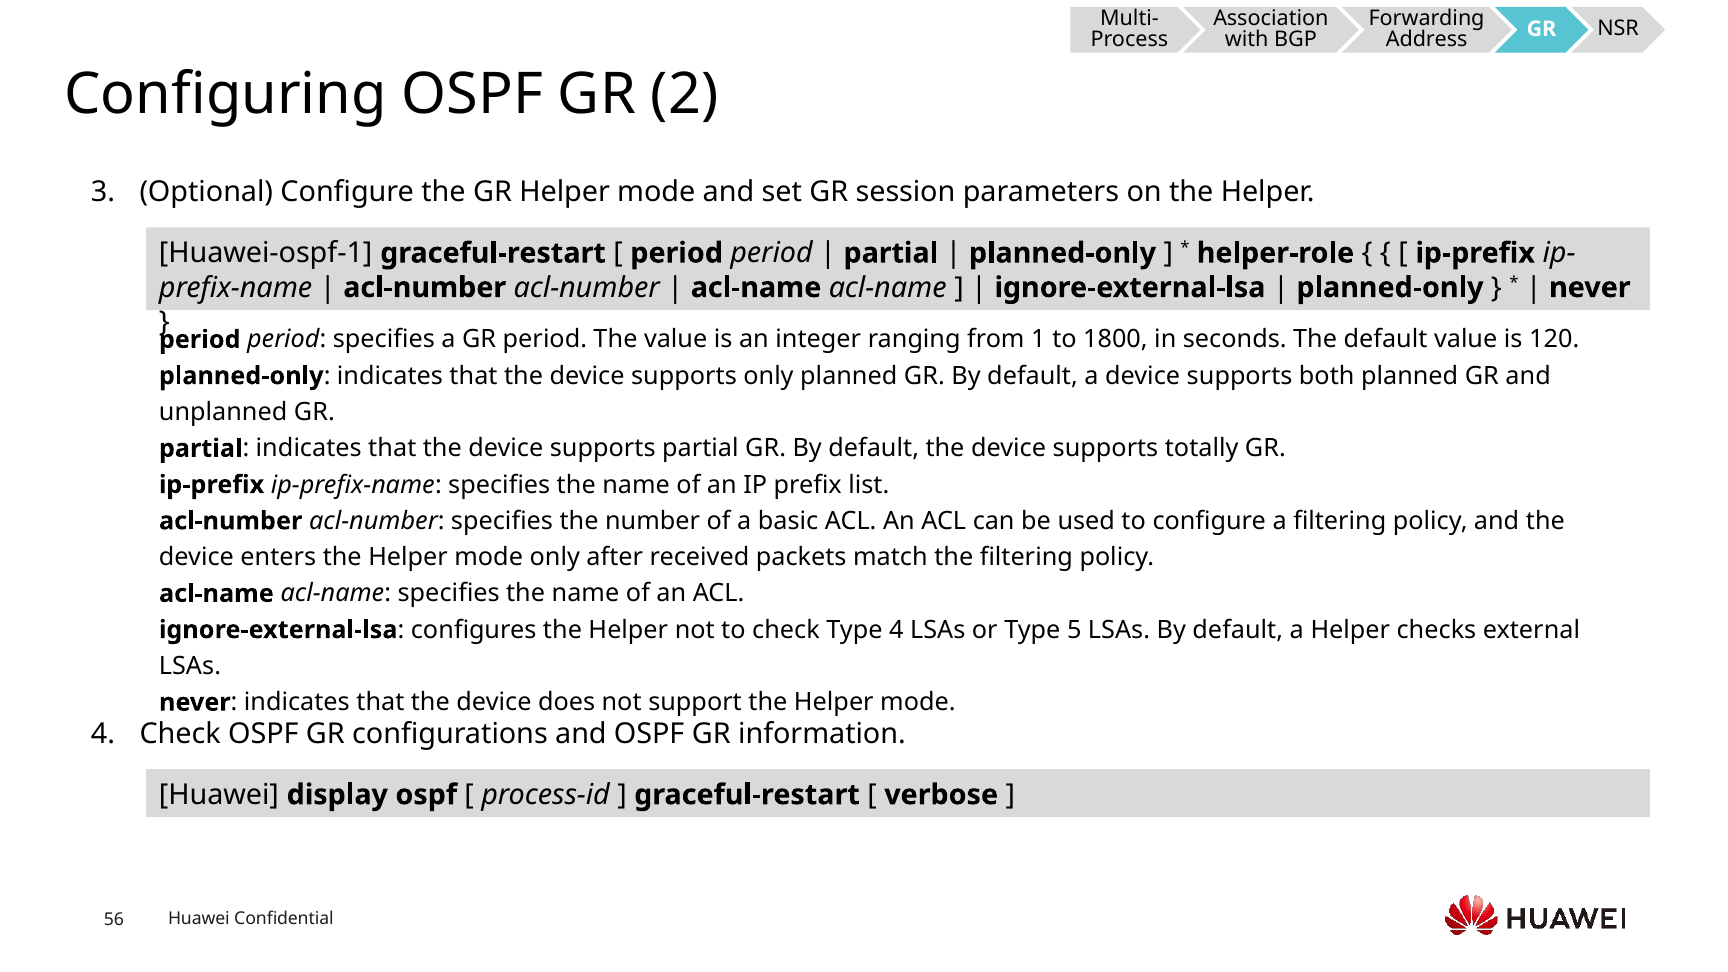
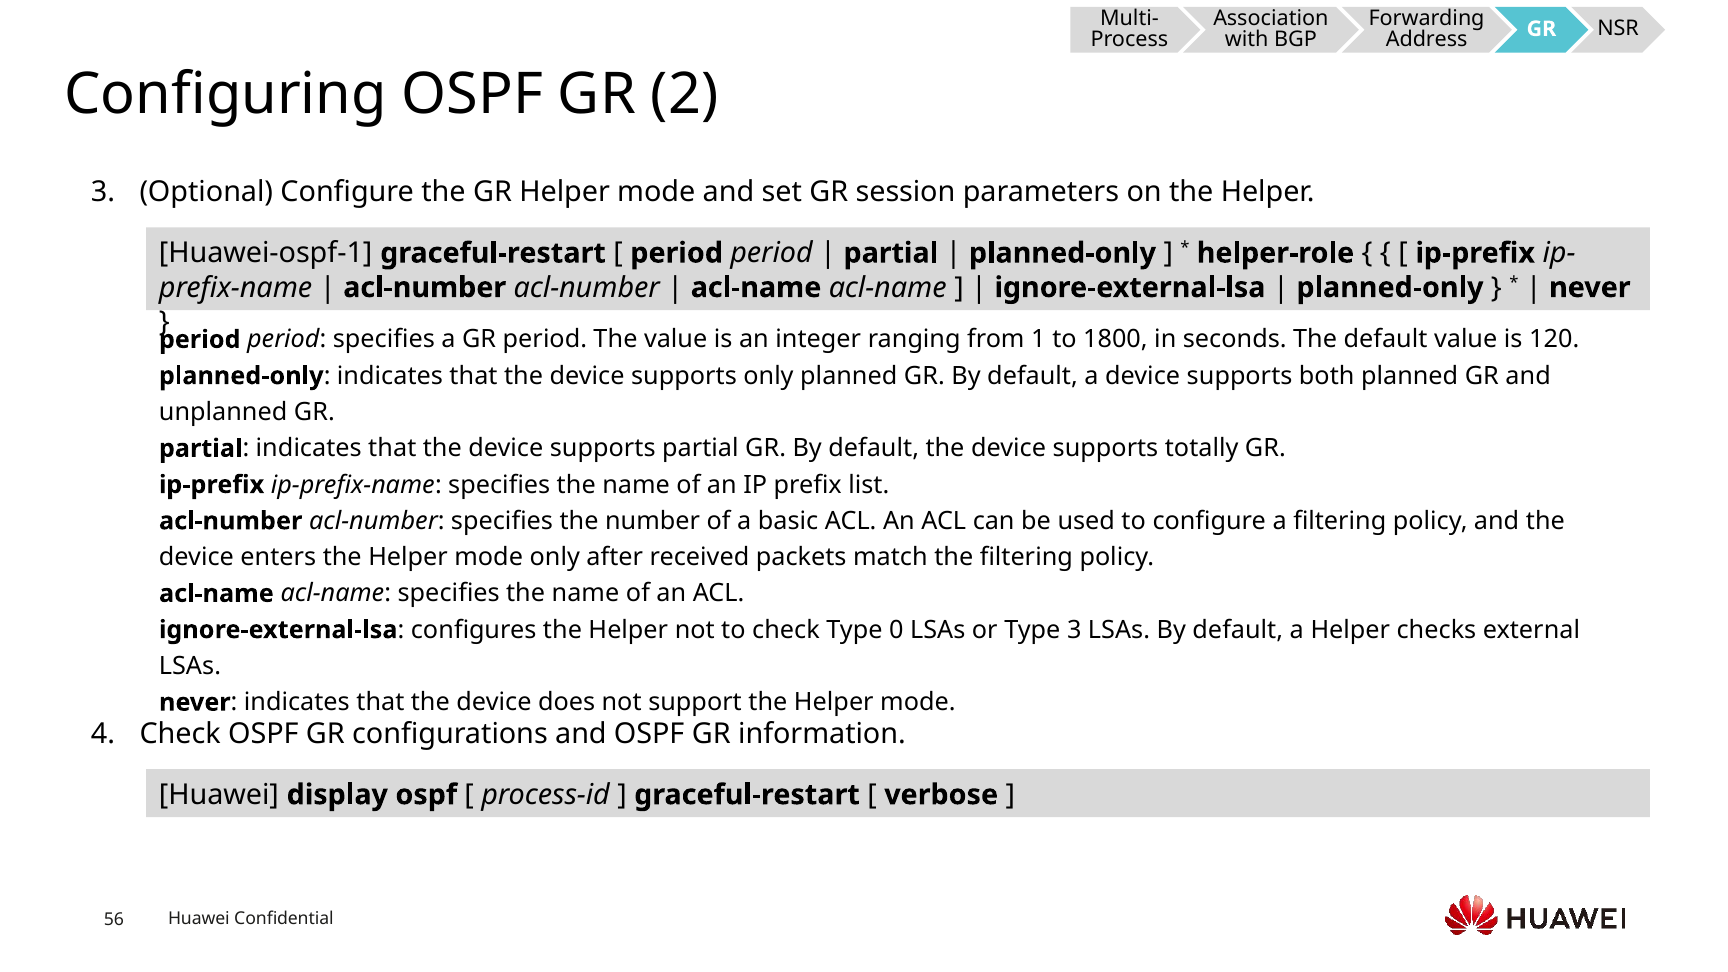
Type 4: 4 -> 0 (896, 630)
Type 5: 5 -> 3 (1074, 630)
